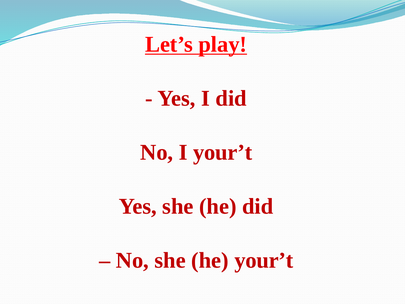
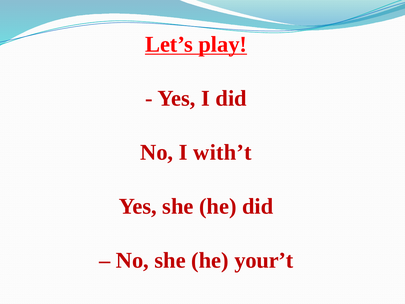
I your’t: your’t -> with’t (222, 152)
